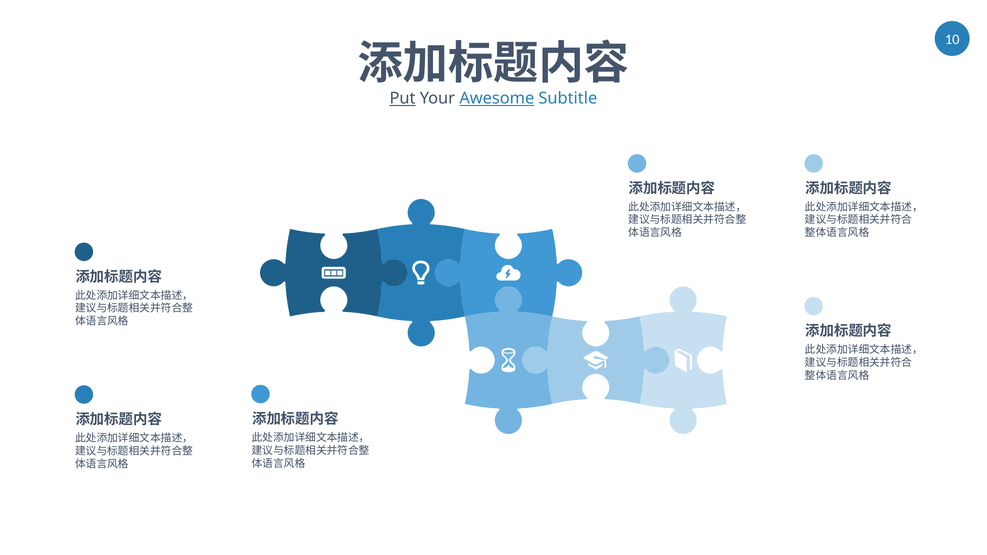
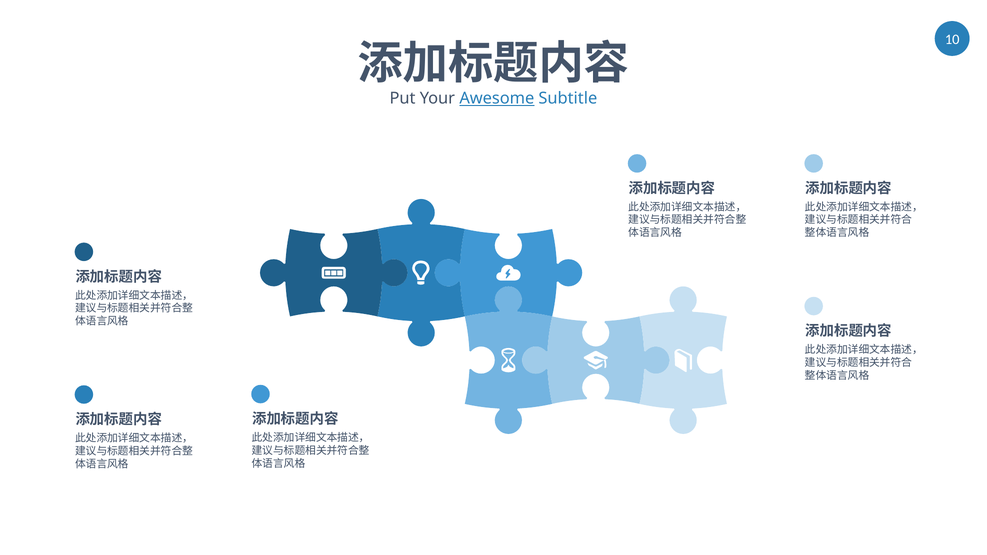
Put underline: present -> none (403, 98)
